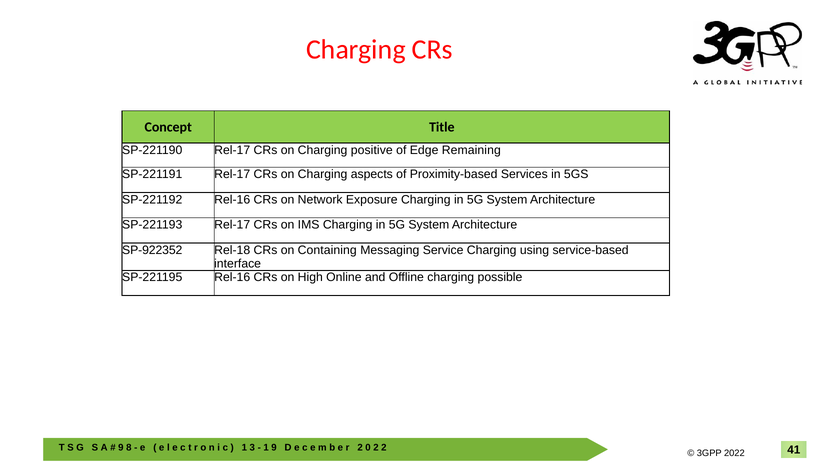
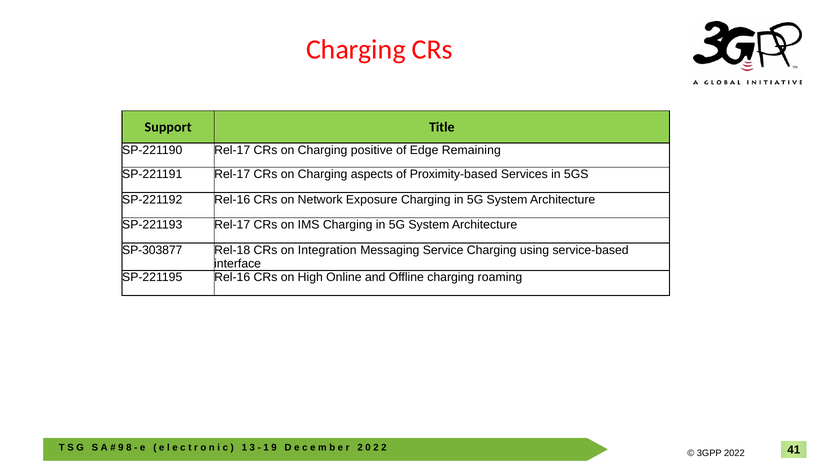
Concept: Concept -> Support (168, 127)
SP-922352: SP-922352 -> SP-303877 (152, 250)
Containing: Containing -> Integration (327, 250)
possible: possible -> roaming (500, 277)
